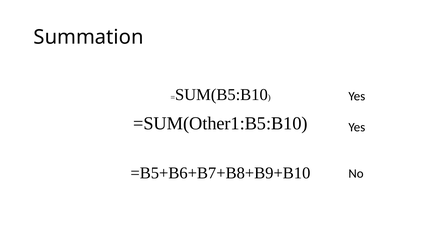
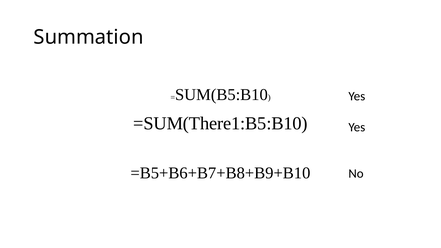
=SUM(Other1:B5:B10: =SUM(Other1:B5:B10 -> =SUM(There1:B5:B10 (220, 123)
